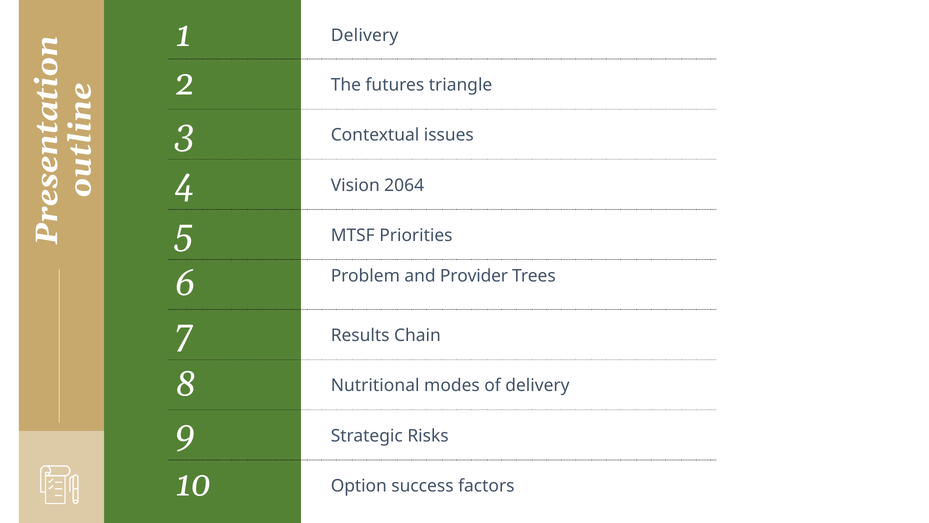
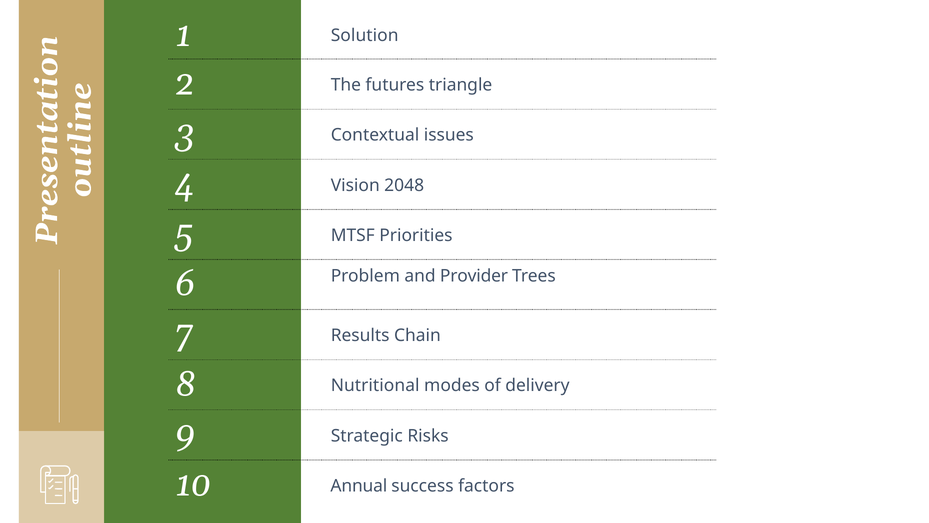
1 Delivery: Delivery -> Solution (365, 36)
2064: 2064 -> 2048 (404, 185)
Option: Option -> Annual (359, 486)
